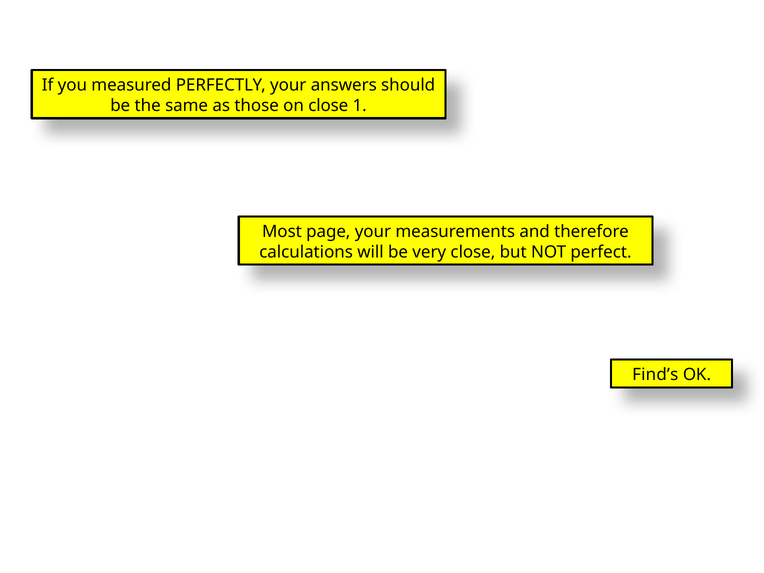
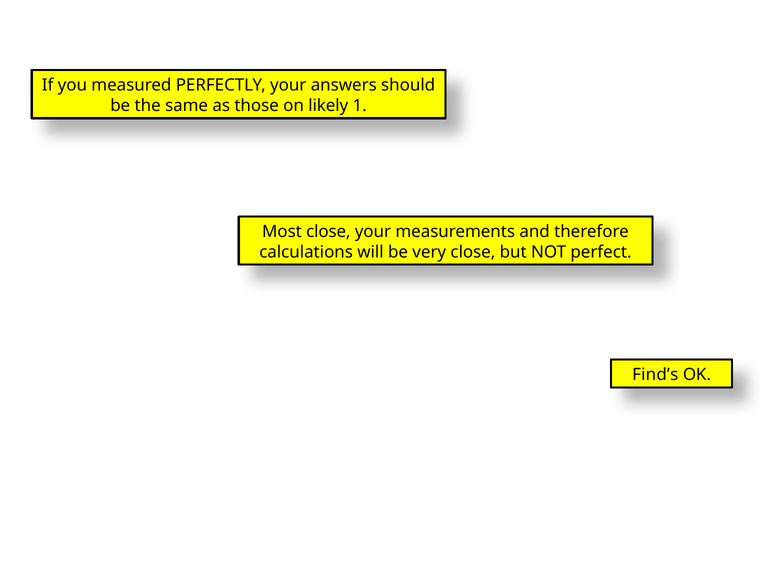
on close: close -> likely (328, 105)
Most page: page -> close (328, 232)
